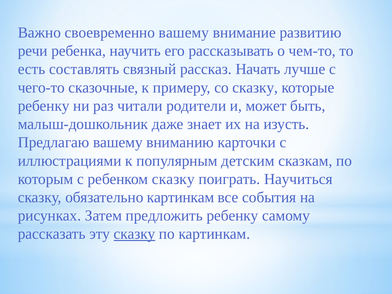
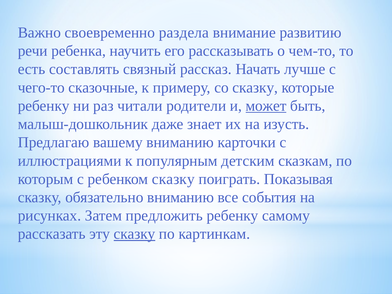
своевременно вашему: вашему -> раздела (184, 33)
может underline: none -> present (266, 106)
Научиться: Научиться -> Показывая (298, 179)
обязательно картинкам: картинкам -> вниманию (181, 197)
